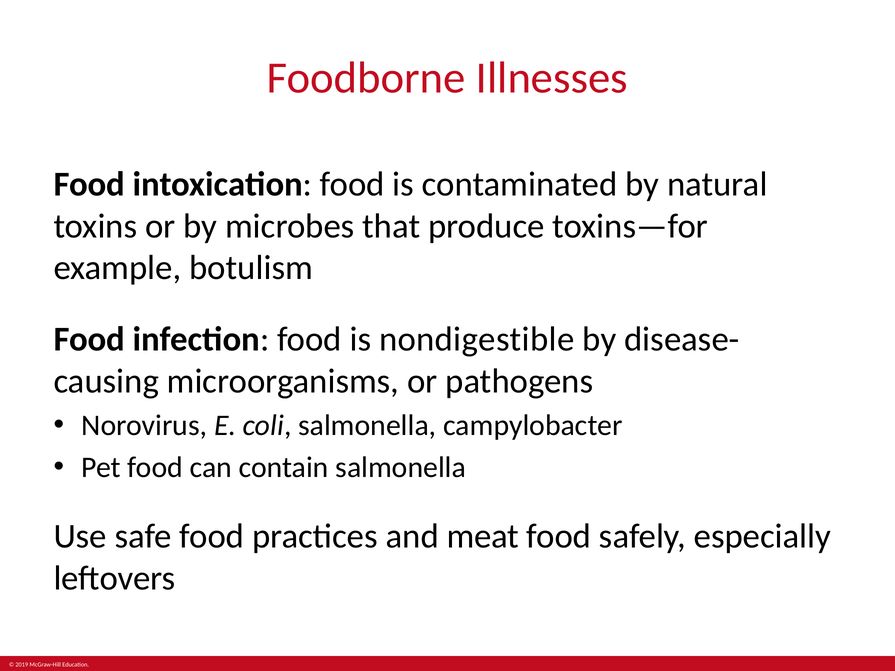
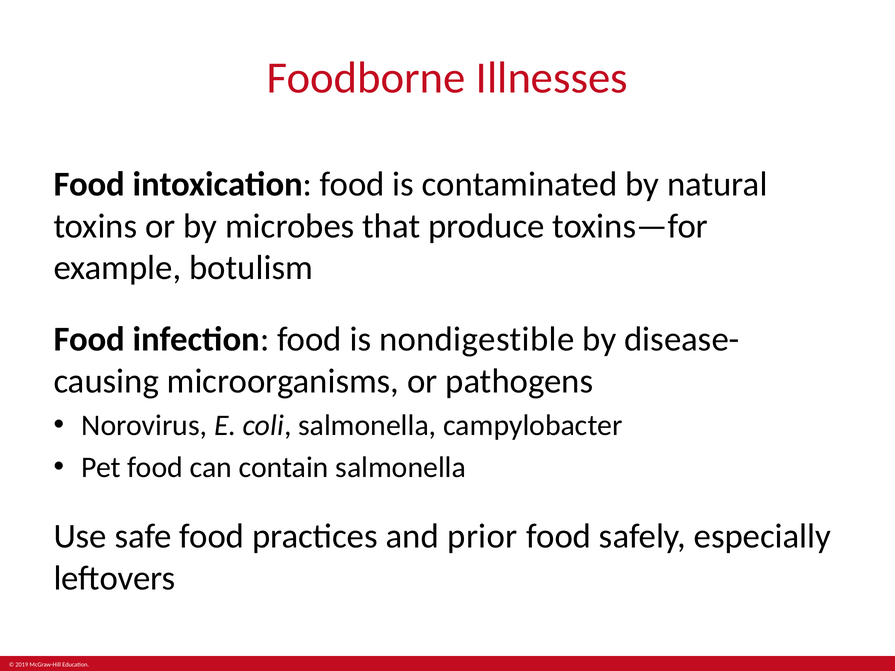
meat: meat -> prior (482, 537)
